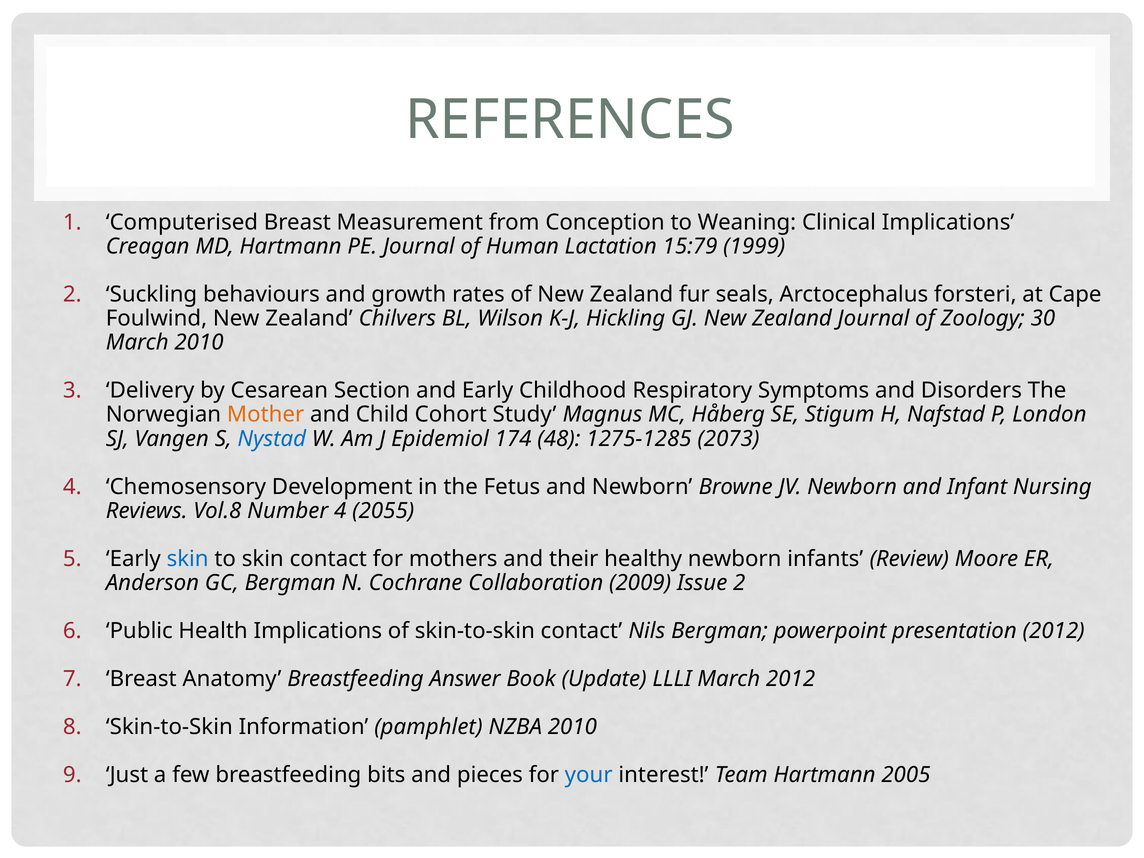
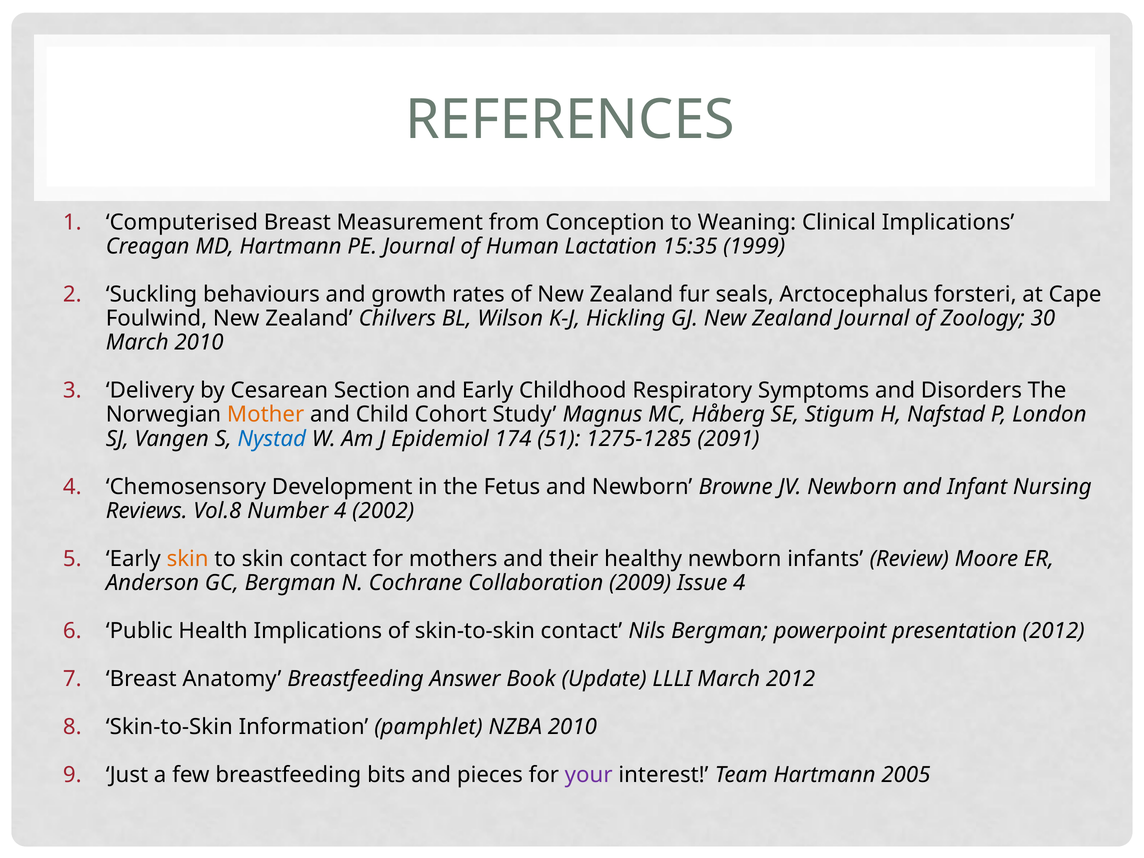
15:79: 15:79 -> 15:35 (690, 246)
48: 48 -> 51 (559, 439)
2073: 2073 -> 2091 (728, 439)
2055: 2055 -> 2002 (383, 511)
skin colour: blue -> orange (188, 559)
Issue 2: 2 -> 4 (739, 583)
your colour: blue -> purple (589, 775)
